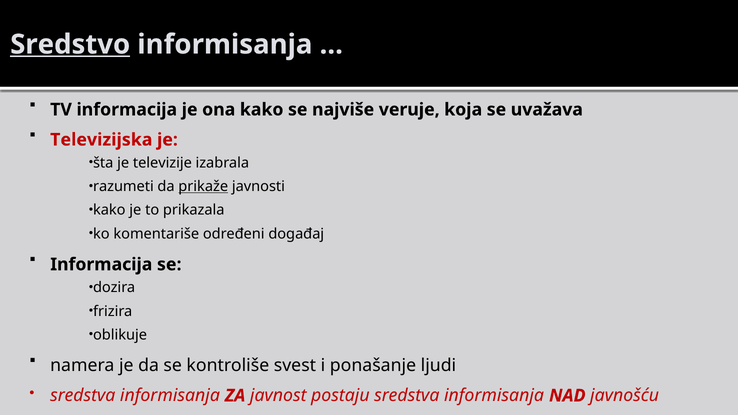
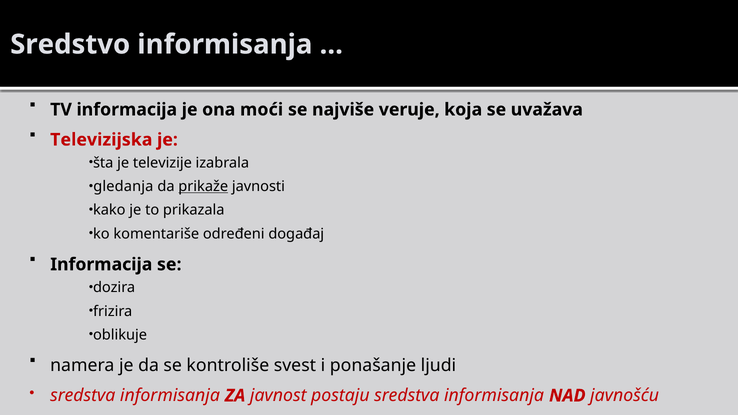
Sredstvo underline: present -> none (70, 44)
ona kako: kako -> moći (262, 110)
razumeti: razumeti -> gledanja (123, 187)
